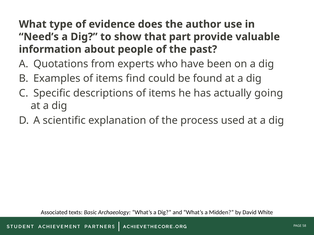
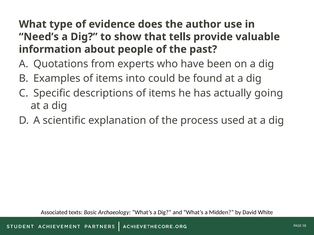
part: part -> tells (180, 37)
find: find -> into (136, 79)
